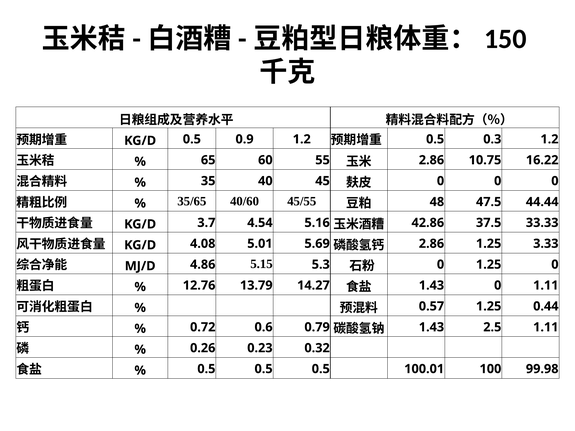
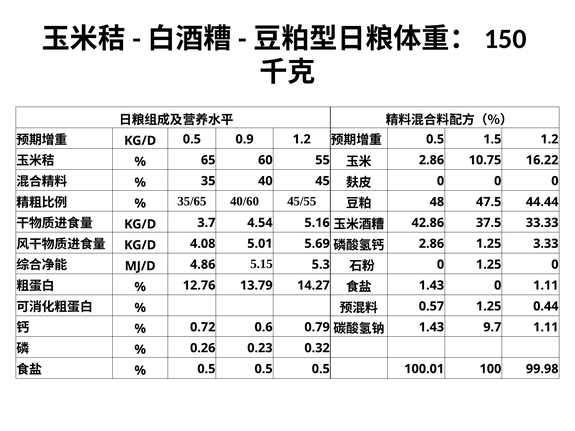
0.3: 0.3 -> 1.5 (492, 139)
2.5: 2.5 -> 9.7 (492, 327)
